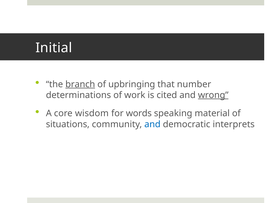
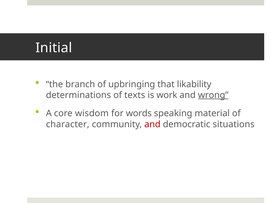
branch underline: present -> none (80, 84)
number: number -> likability (194, 84)
work: work -> texts (135, 95)
cited: cited -> work (167, 95)
situations: situations -> character (68, 124)
and colour: blue -> red (152, 124)
interprets: interprets -> situations (234, 124)
